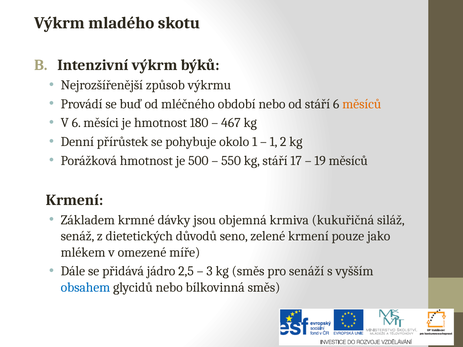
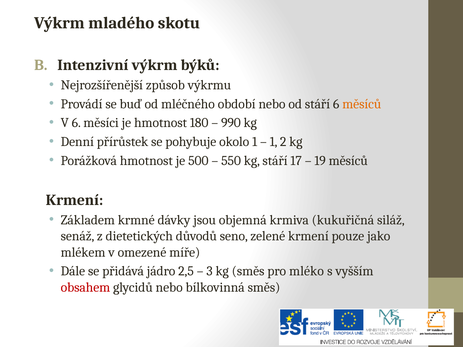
467: 467 -> 990 (231, 123)
senáží: senáží -> mléko (307, 271)
obsahem colour: blue -> red (85, 288)
